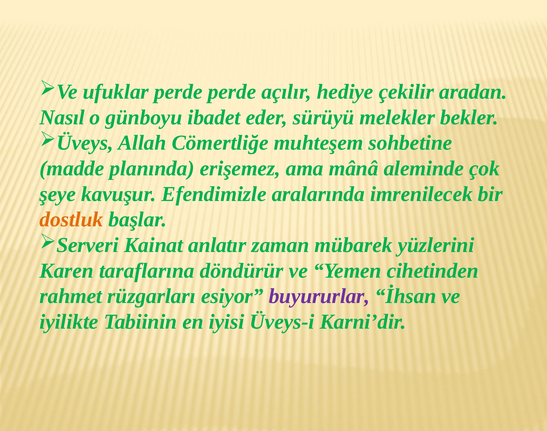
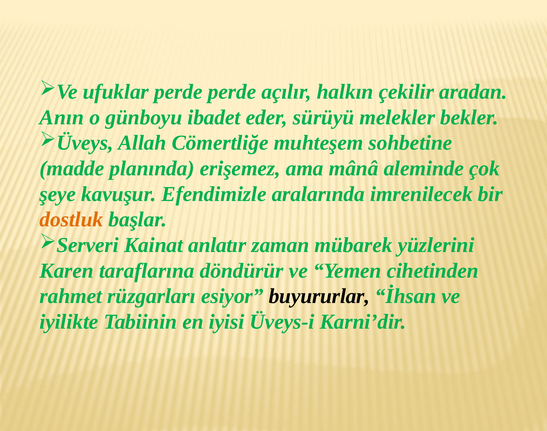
hediye: hediye -> halkın (345, 92)
Nasıl: Nasıl -> Anın (62, 117)
buyururlar colour: purple -> black (319, 296)
